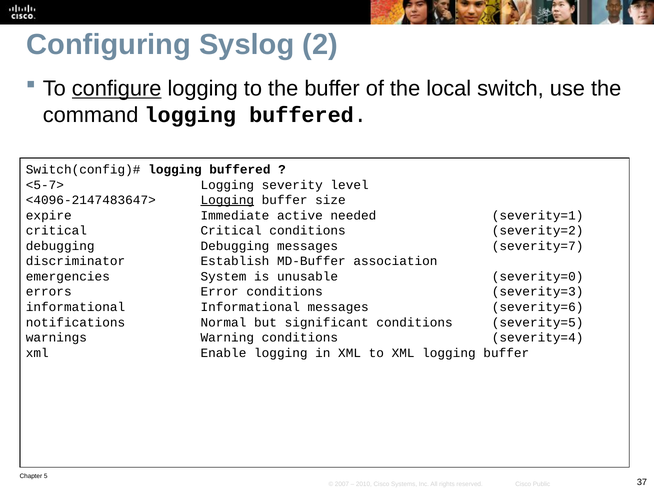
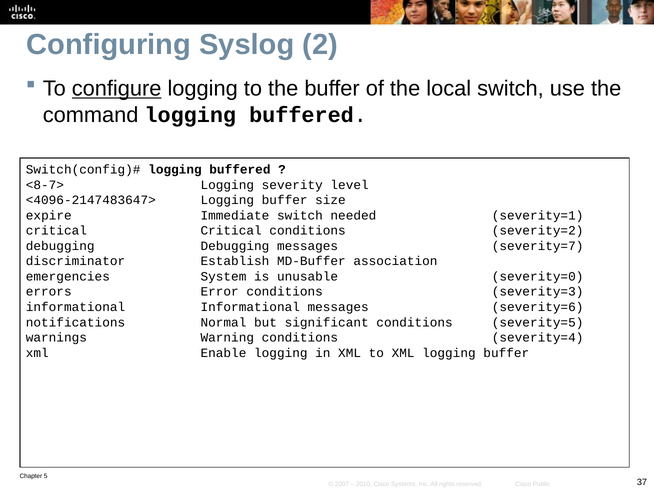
<5-7>: <5-7> -> <8-7> (45, 185)
Logging underline: present -> none (227, 200)
Immediate active: active -> switch (300, 216)
